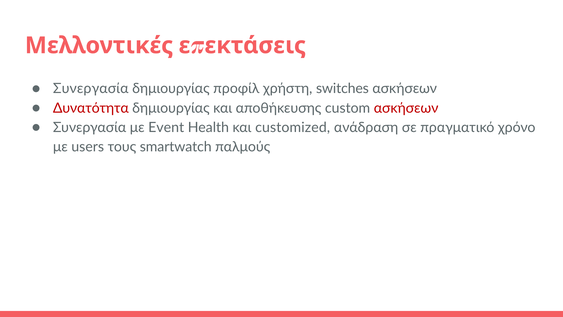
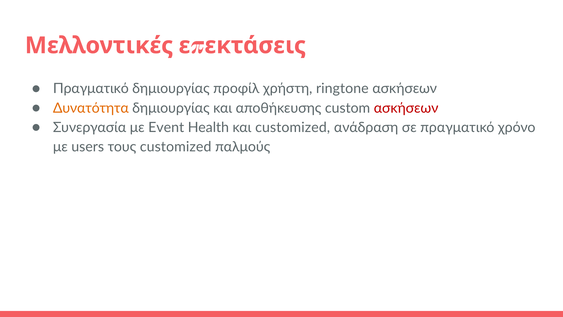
Συνεργασία: Συνεργασία -> Πραγματικό (91, 89)
switches: switches -> ringtone (342, 89)
Δυνατότητα colour: red -> orange (91, 108)
τους smartwatch: smartwatch -> customized (176, 147)
